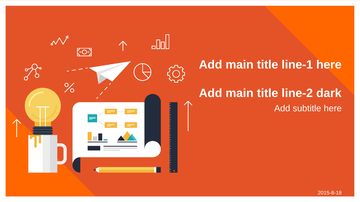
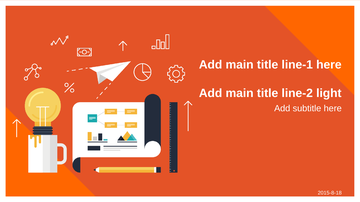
dark: dark -> light (329, 94)
